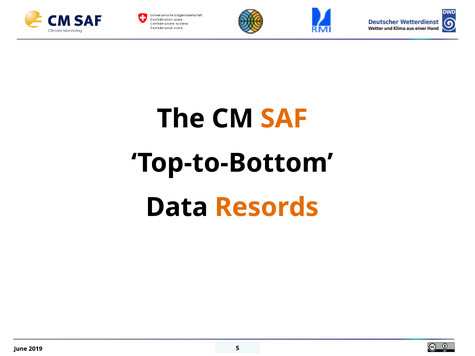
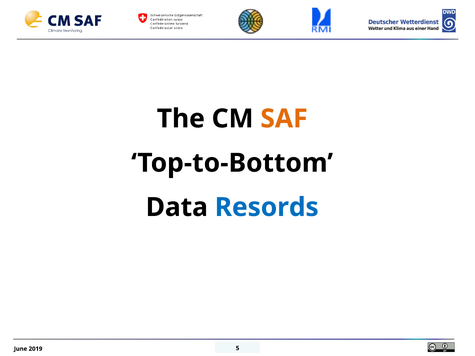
Resords colour: orange -> blue (267, 207)
